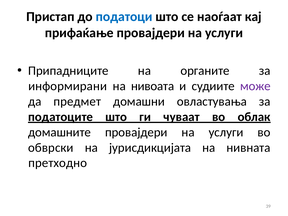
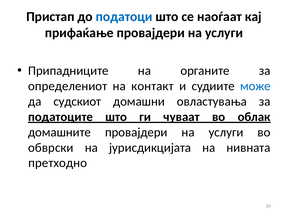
информирани: информирани -> определениот (68, 86)
нивоата: нивоата -> контакт (152, 86)
може colour: purple -> blue (255, 86)
предмет: предмет -> судскиот (77, 101)
